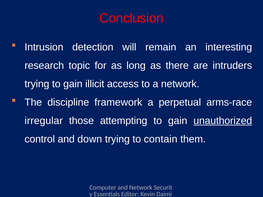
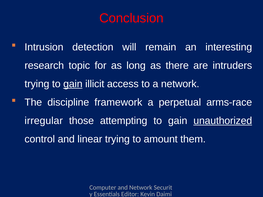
gain underline: none -> present (73, 84)
down: down -> linear (90, 139)
contain: contain -> amount (161, 139)
